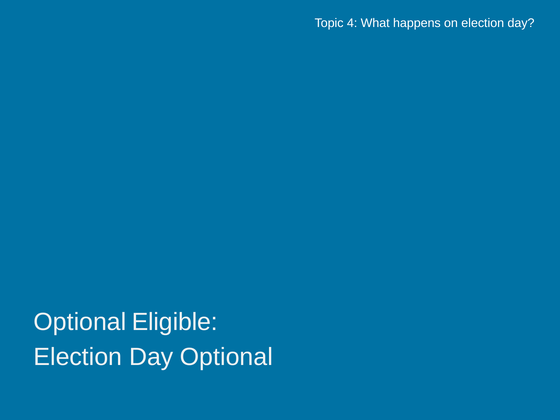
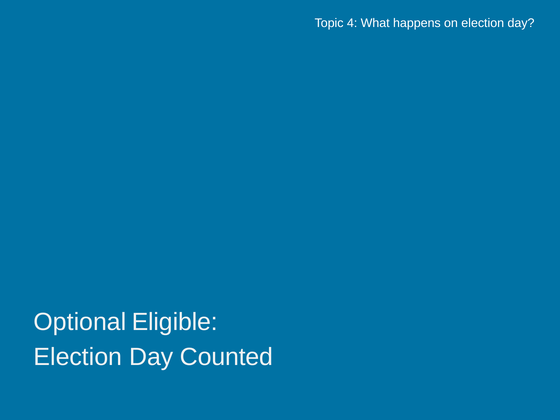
Day Optional: Optional -> Counted (226, 357)
